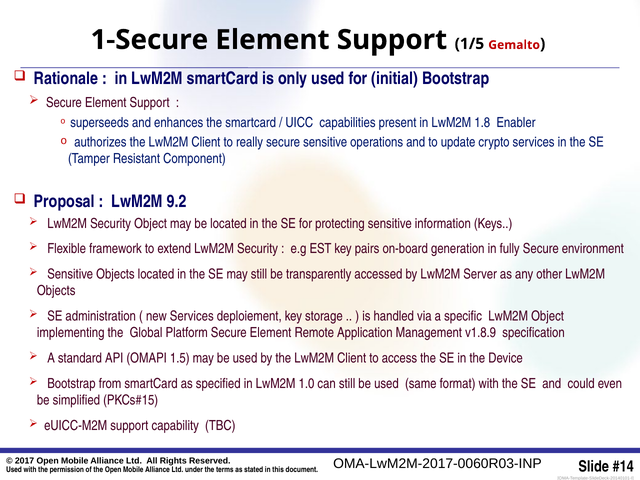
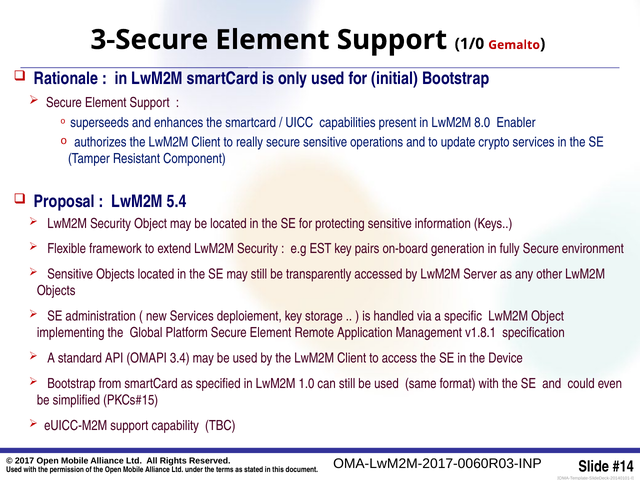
1-Secure: 1-Secure -> 3-Secure (149, 40)
1/5: 1/5 -> 1/0 (469, 44)
1.8: 1.8 -> 8.0 (482, 123)
9.2: 9.2 -> 5.4 (177, 202)
v1.8.9: v1.8.9 -> v1.8.1 (481, 333)
1.5: 1.5 -> 3.4 (180, 358)
